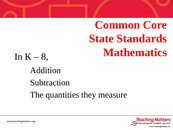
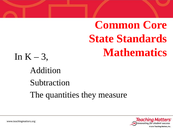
8: 8 -> 3 (45, 57)
